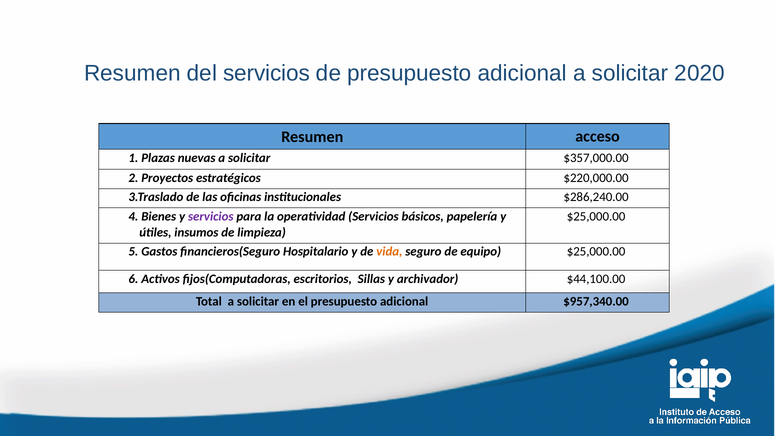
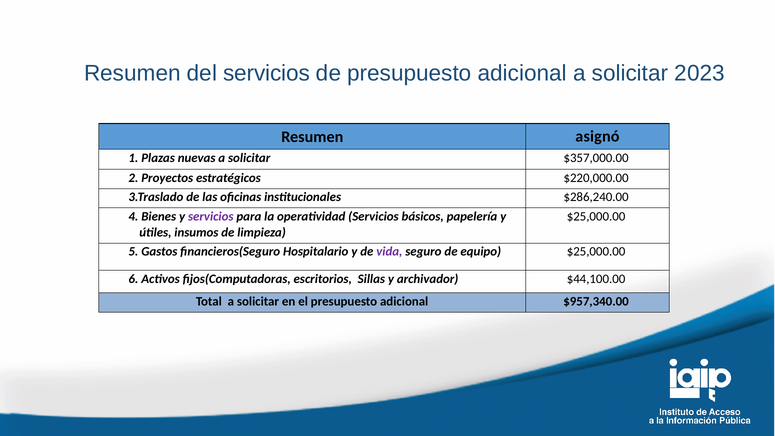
2020: 2020 -> 2023 (700, 73)
acceso: acceso -> asignó (597, 137)
vida colour: orange -> purple (389, 252)
